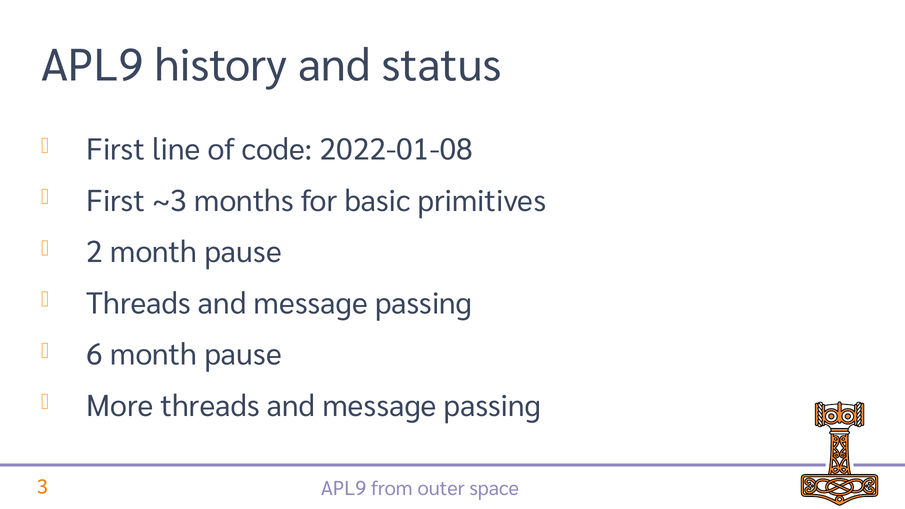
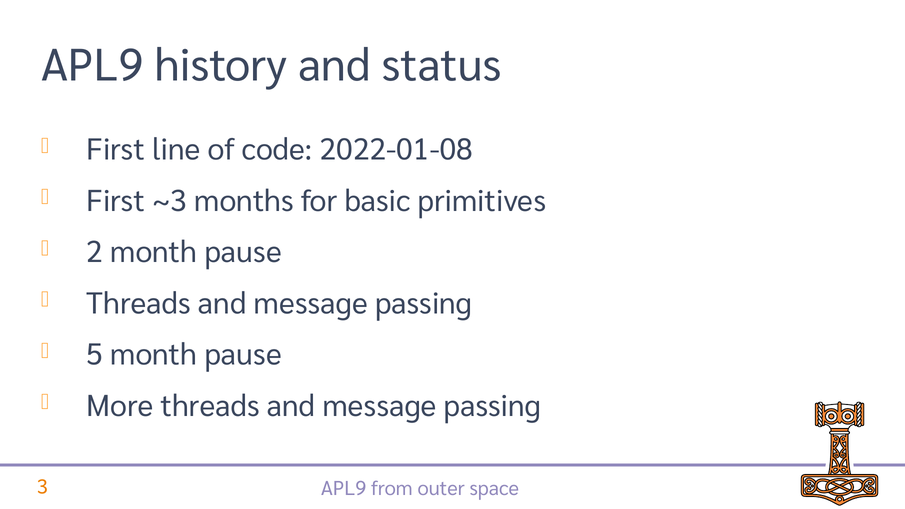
6: 6 -> 5 (95, 355)
